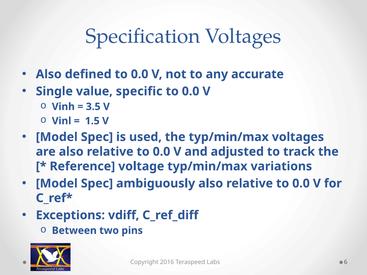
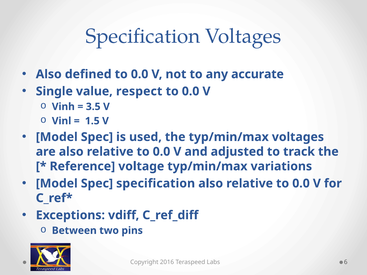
specific: specific -> respect (139, 91)
Spec ambiguously: ambiguously -> specification (156, 184)
